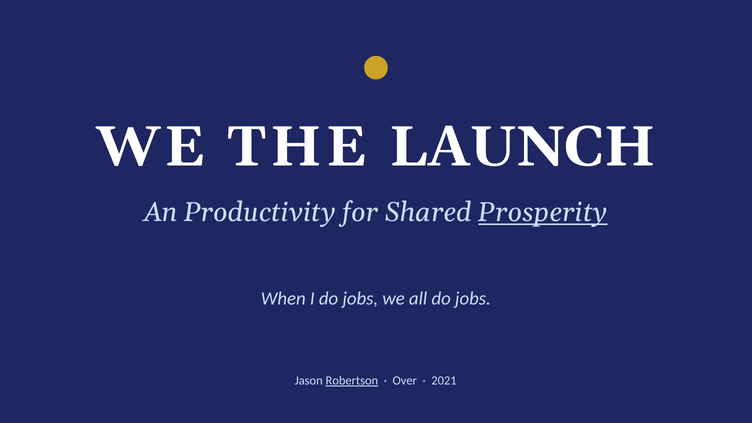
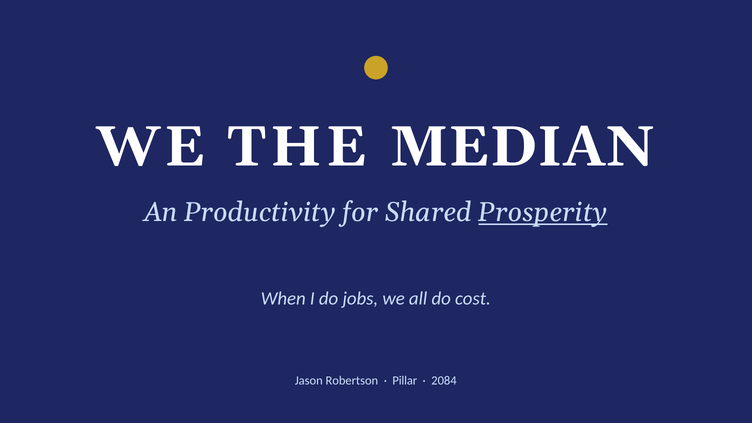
LAUNCH: LAUNCH -> MEDIAN (522, 147)
all do jobs: jobs -> cost (473, 298)
Robertson underline: present -> none (352, 381)
Over: Over -> Pillar (405, 381)
2021: 2021 -> 2084 (444, 381)
